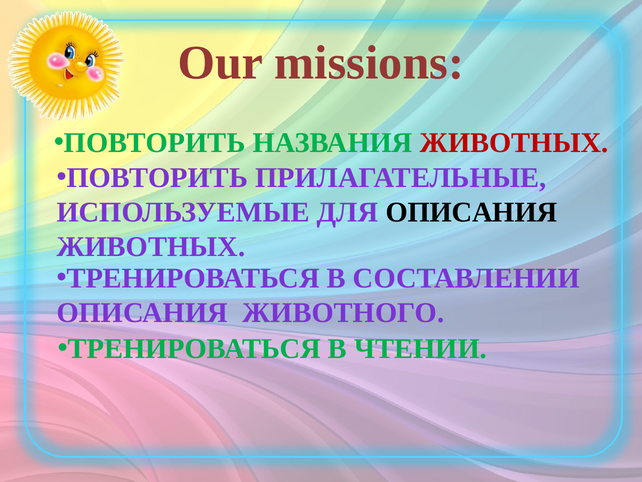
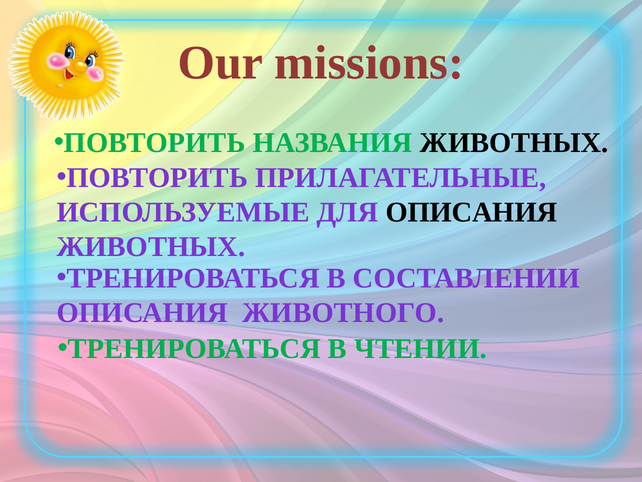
ЖИВОТНЫХ colour: red -> black (514, 143)
